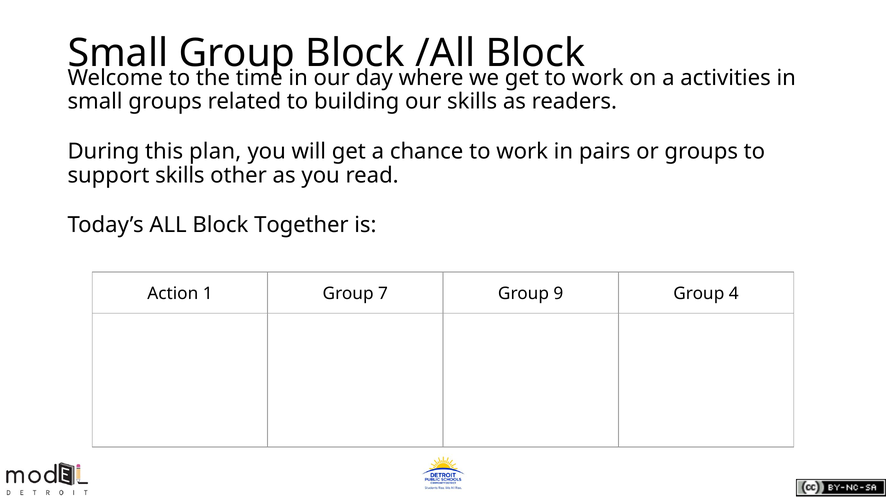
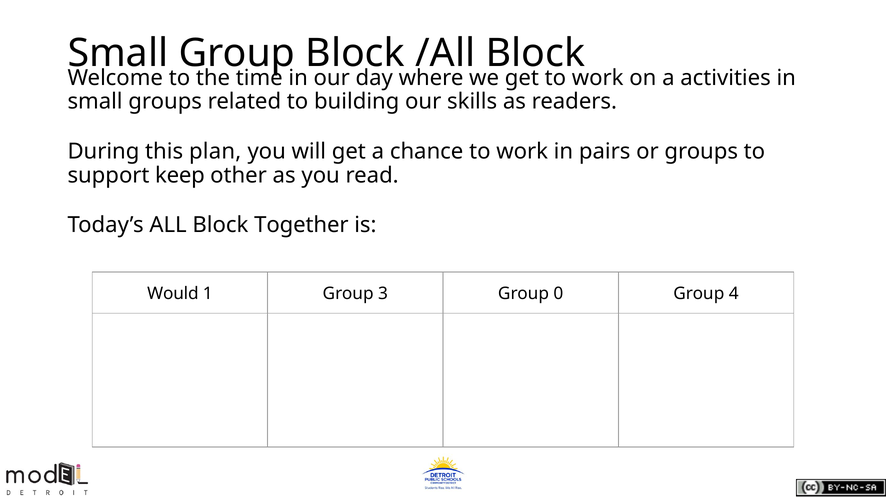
support skills: skills -> keep (180, 175)
Action: Action -> Would (173, 294)
7: 7 -> 3 (383, 294)
9: 9 -> 0 (558, 294)
